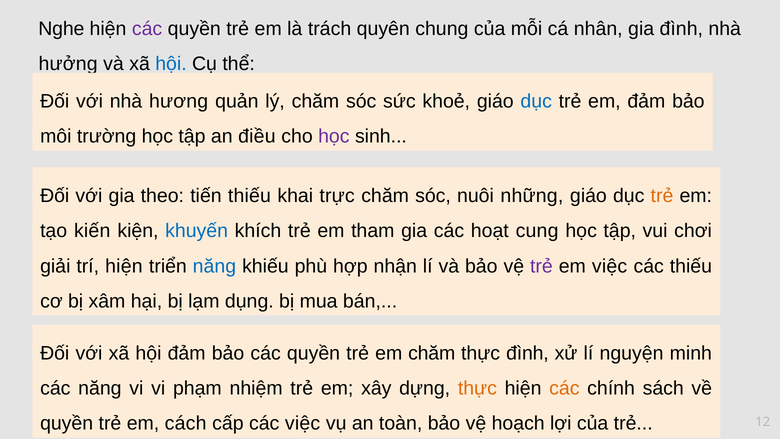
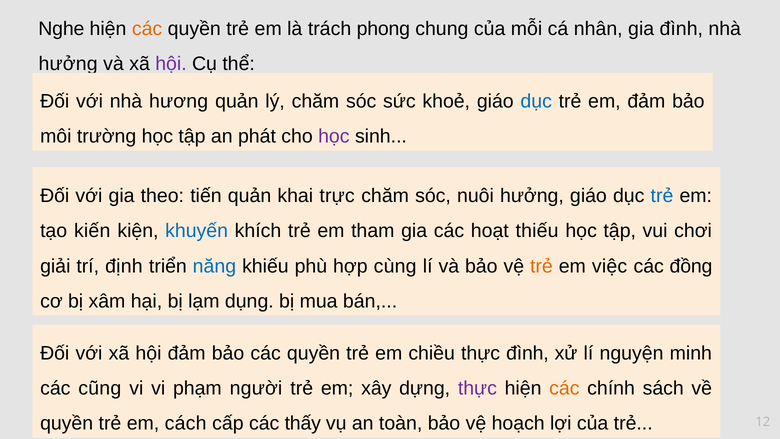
các colour: purple -> orange (147, 29)
quyên: quyên -> phong (383, 29)
hội colour: blue -> purple (171, 64)
điều: điều -> phát (257, 136)
tiến thiếu: thiếu -> quản (250, 196)
nuôi những: những -> hưởng (532, 196)
trẻ colour: orange -> blue (662, 196)
cung: cung -> thiếu (537, 231)
trí hiện: hiện -> định (124, 266)
nhận: nhận -> cùng (395, 266)
trẻ colour: purple -> orange (541, 266)
các thiếu: thiếu -> đồng (691, 266)
em chăm: chăm -> chiều (432, 353)
các năng: năng -> cũng (100, 388)
nhiệm: nhiệm -> người (256, 388)
thực colour: orange -> purple (477, 388)
các việc: việc -> thấy (303, 423)
